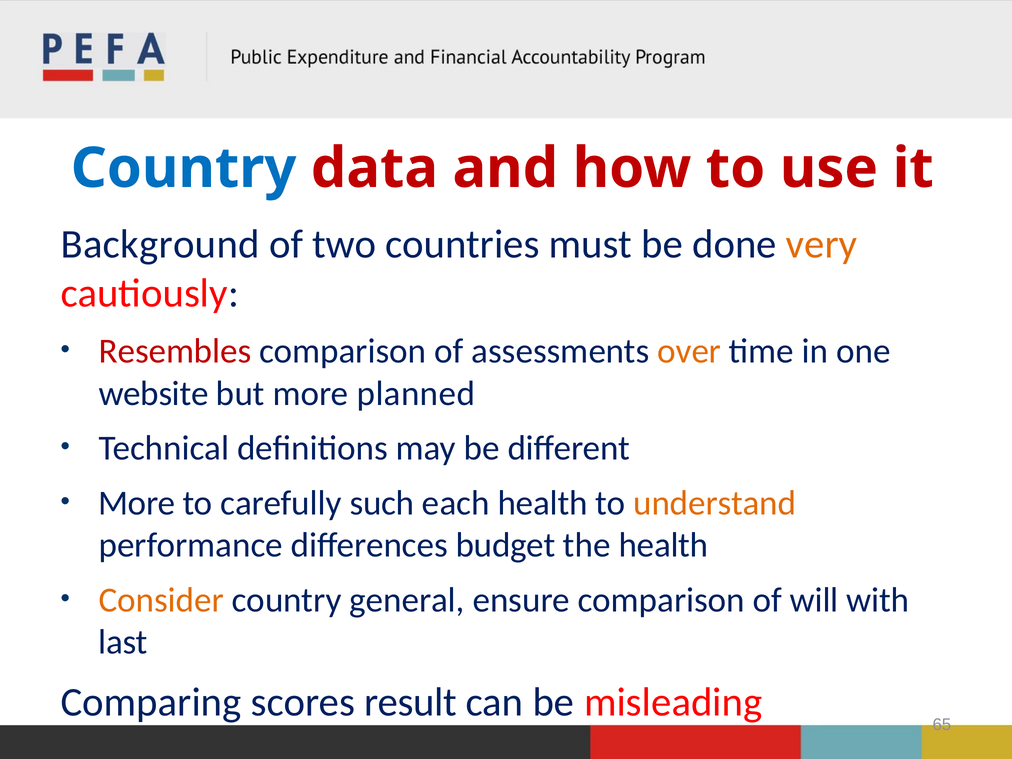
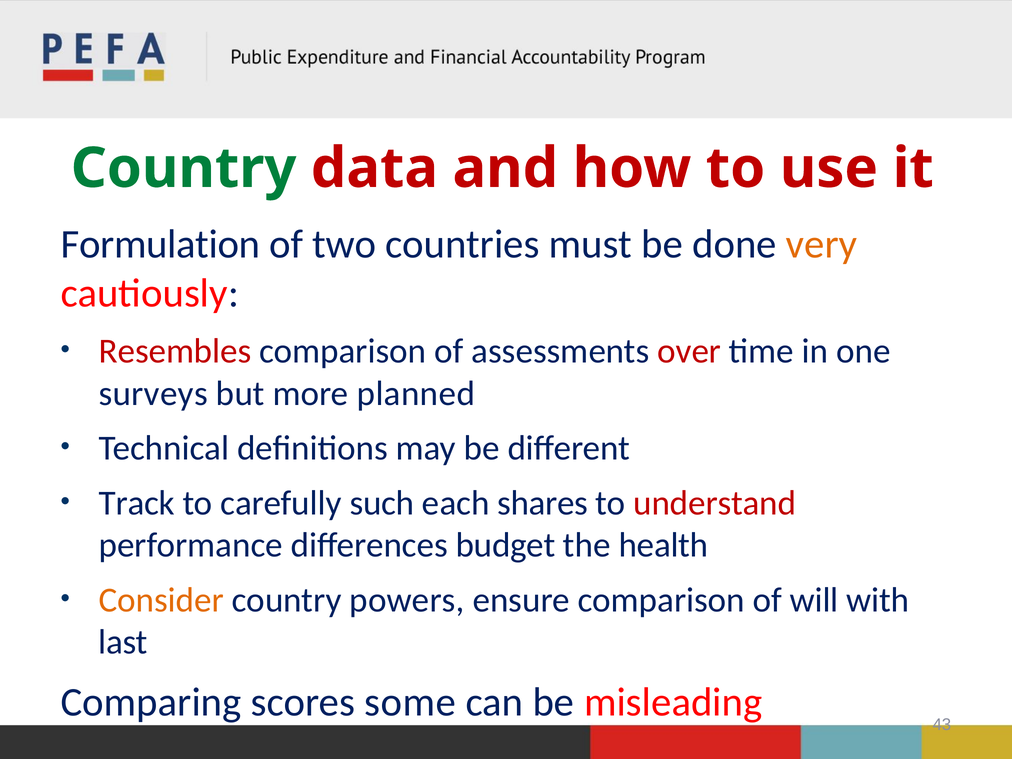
Country colour: blue -> green (184, 168)
Background: Background -> Formulation (160, 245)
over colour: orange -> red (689, 351)
website: website -> surveys (153, 393)
More: More -> Track (137, 503)
each health: health -> shares (543, 503)
understand colour: orange -> red (715, 503)
general: general -> powers (407, 600)
result: result -> some (410, 702)
65: 65 -> 43 (942, 725)
